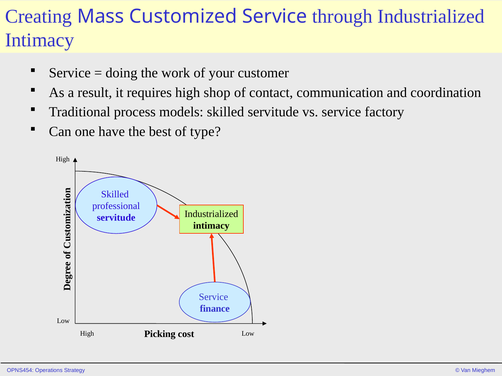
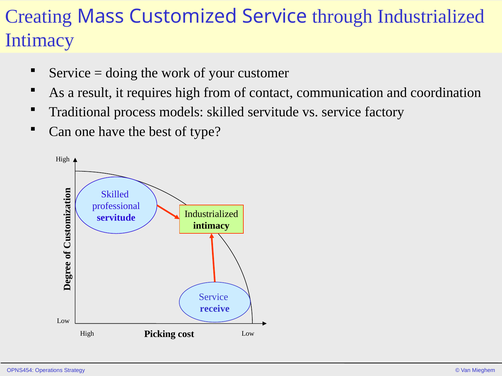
shop: shop -> from (217, 93)
finance: finance -> receive (215, 309)
